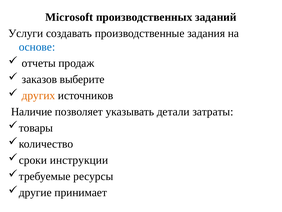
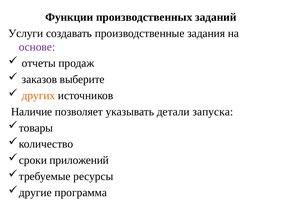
Microsoft: Microsoft -> Функции (69, 17)
основе colour: blue -> purple (37, 47)
затраты: затраты -> запуска (213, 111)
инструкции: инструкции -> приложений (79, 160)
принимает: принимает -> программа (81, 192)
